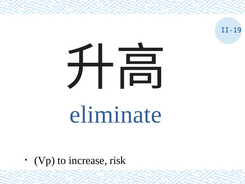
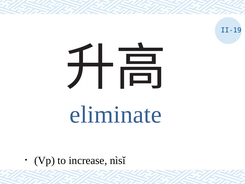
risk: risk -> nìsǐ (118, 160)
